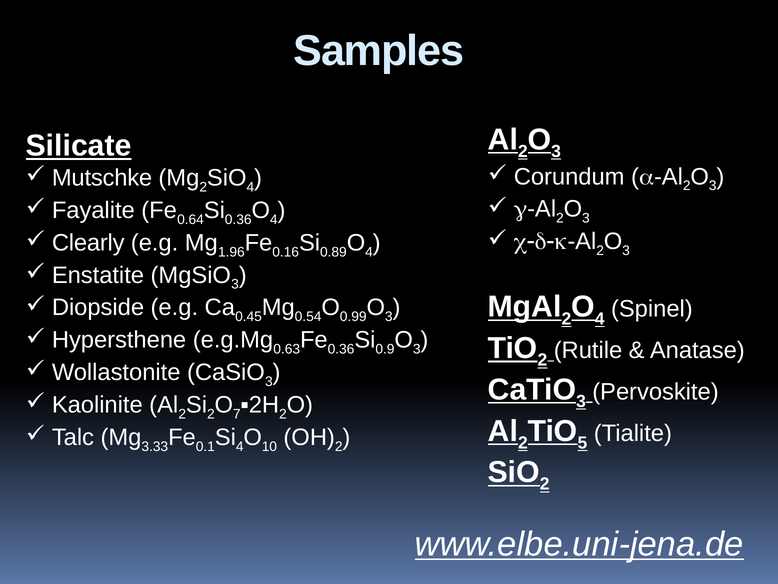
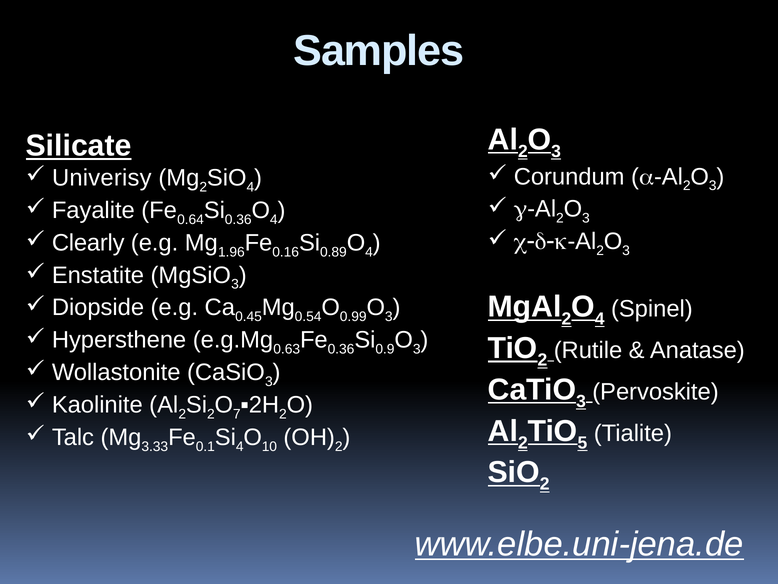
Mutschke: Mutschke -> Univerisy (102, 178)
